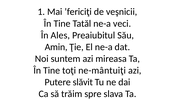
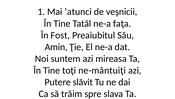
’fericiţi: ’fericiţi -> ’atunci (78, 12)
veci: veci -> faţa (122, 23)
Ales: Ales -> Fost (60, 35)
